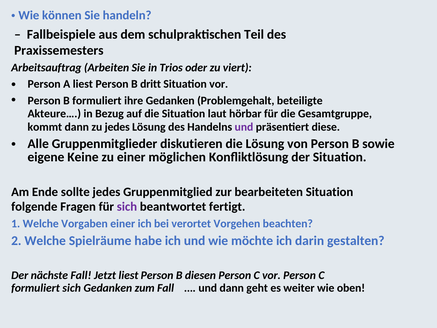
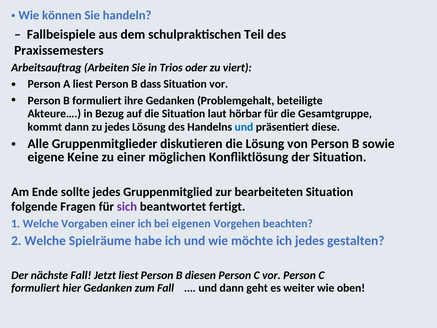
dritt: dritt -> dass (151, 84)
und colour: purple -> blue (244, 127)
verortet: verortet -> eigenen (191, 223)
ich darin: darin -> jedes (310, 240)
formuliert sich: sich -> hier (72, 288)
